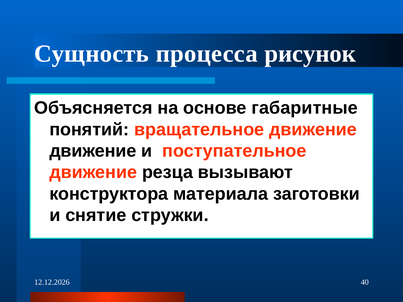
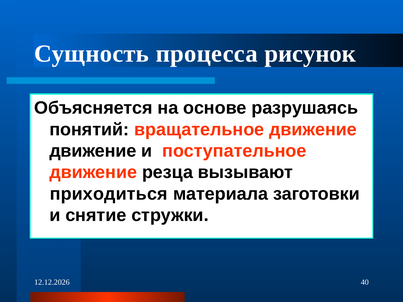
габаритные: габаритные -> разрушаясь (305, 108)
конструктора: конструктора -> приходиться (109, 194)
